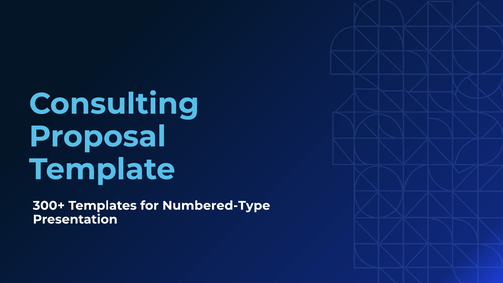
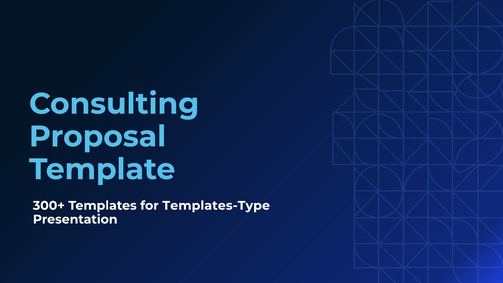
Numbered-Type: Numbered-Type -> Templates-Type (216, 206)
